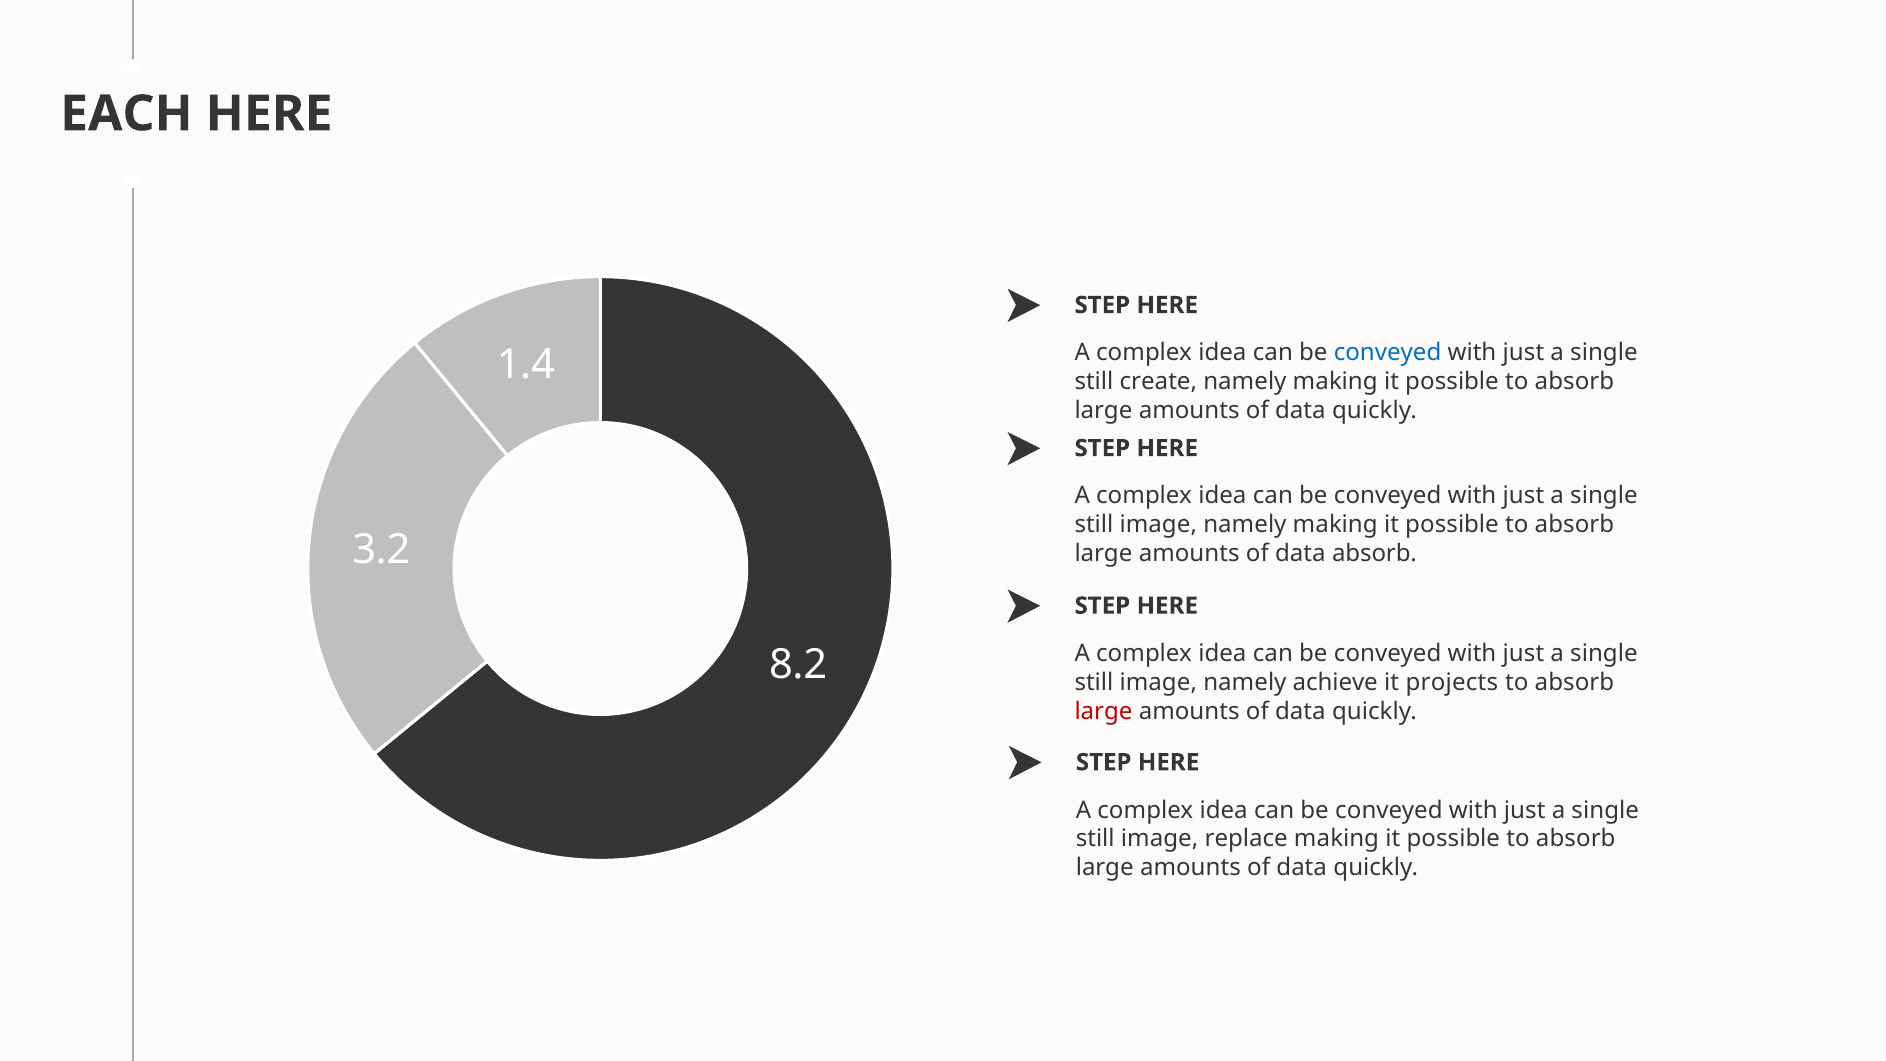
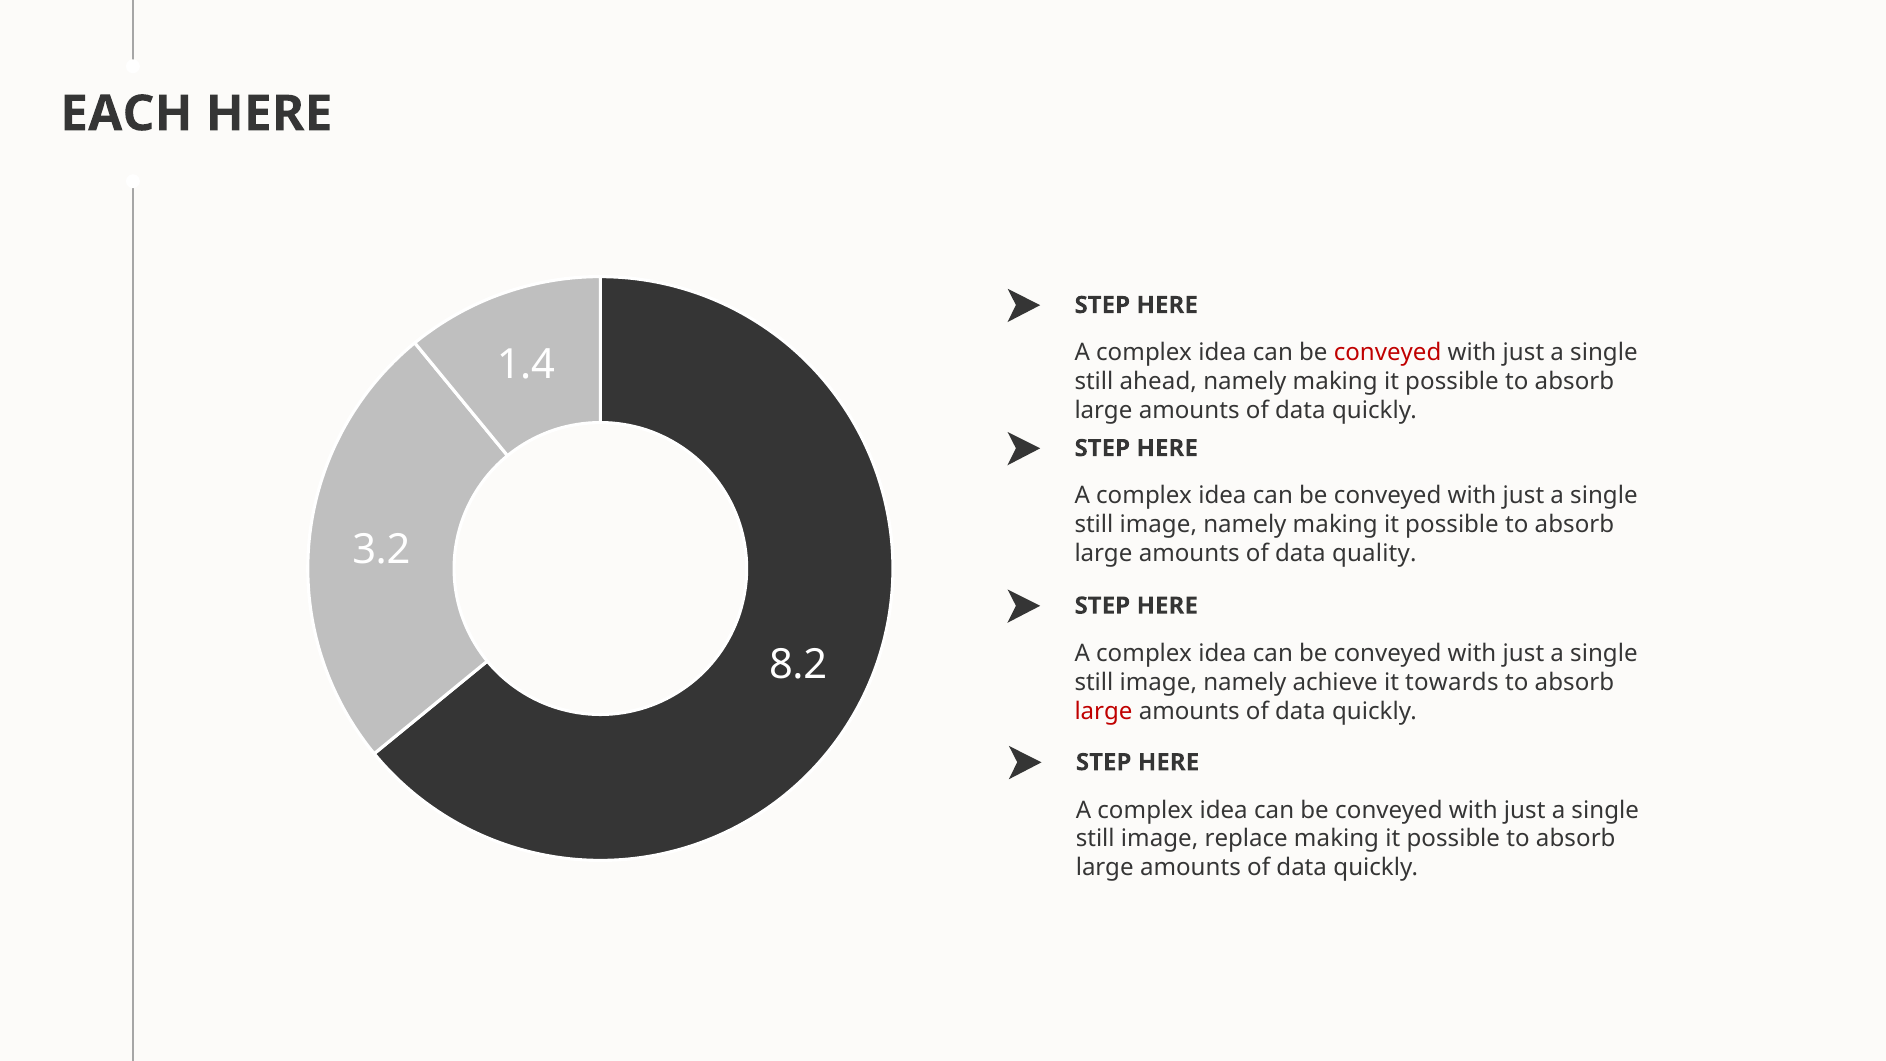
conveyed colour: blue -> red (1388, 353)
create: create -> ahead (1158, 382)
data absorb: absorb -> quality (1374, 554)
projects: projects -> towards (1452, 682)
